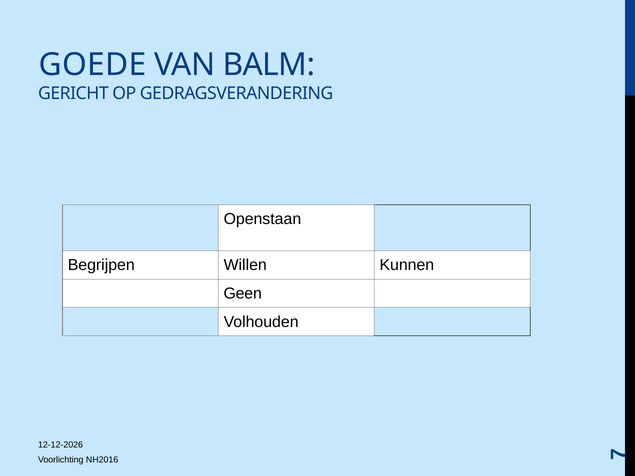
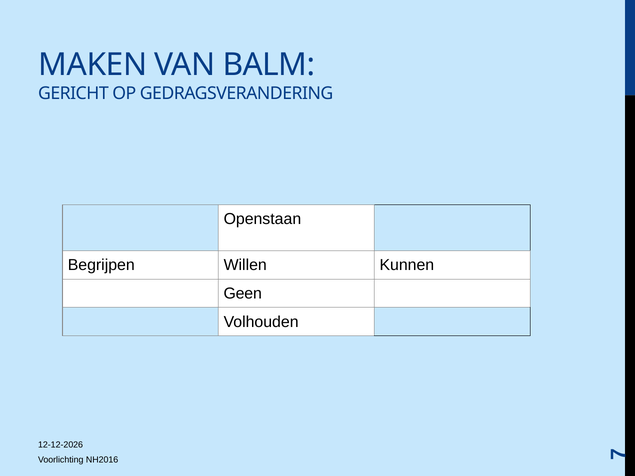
GOEDE: GOEDE -> MAKEN (93, 65)
